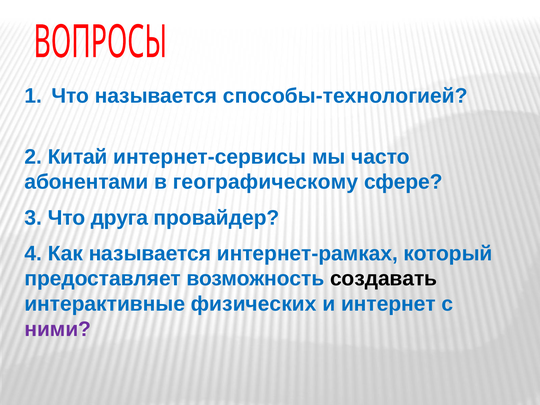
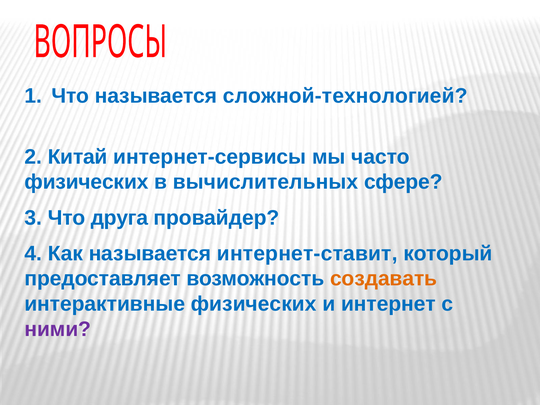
способы-технологией: способы-технологией -> сложной-технологией (345, 96)
абонентами: абонентами -> физических (86, 182)
географическому: географическому -> вычислительных (265, 182)
интернет-рамках: интернет-рамках -> интернет-ставит (307, 253)
создавать colour: black -> orange (384, 279)
